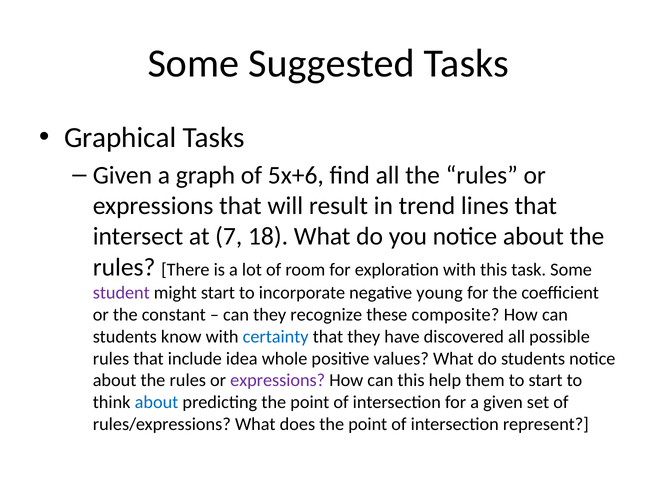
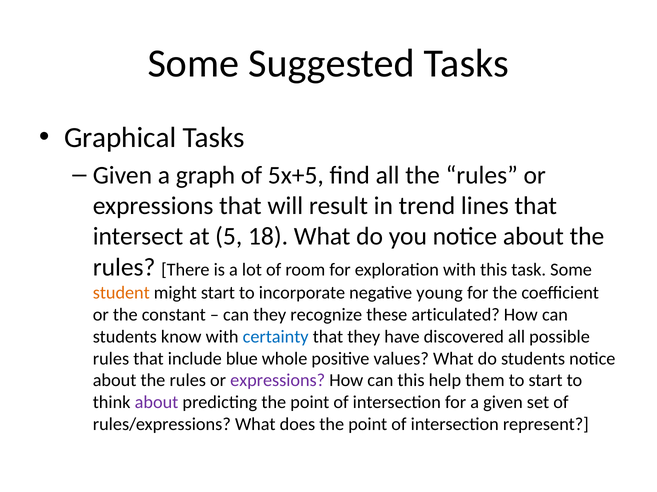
5x+6: 5x+6 -> 5x+5 (296, 176)
7: 7 -> 5 (229, 237)
student colour: purple -> orange (121, 293)
composite: composite -> articulated (456, 315)
idea: idea -> blue (242, 359)
about colour: blue -> purple (157, 403)
